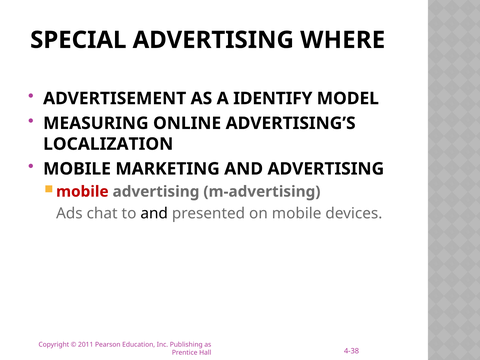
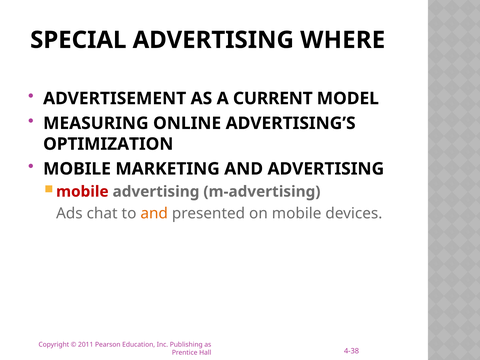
IDENTIFY: IDENTIFY -> CURRENT (273, 98)
LOCALIZATION: LOCALIZATION -> OPTIMIZATION (108, 144)
and colour: black -> orange (154, 213)
